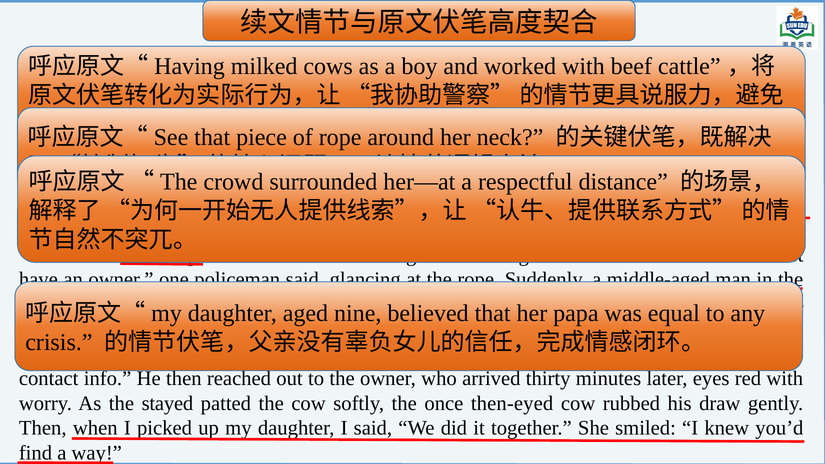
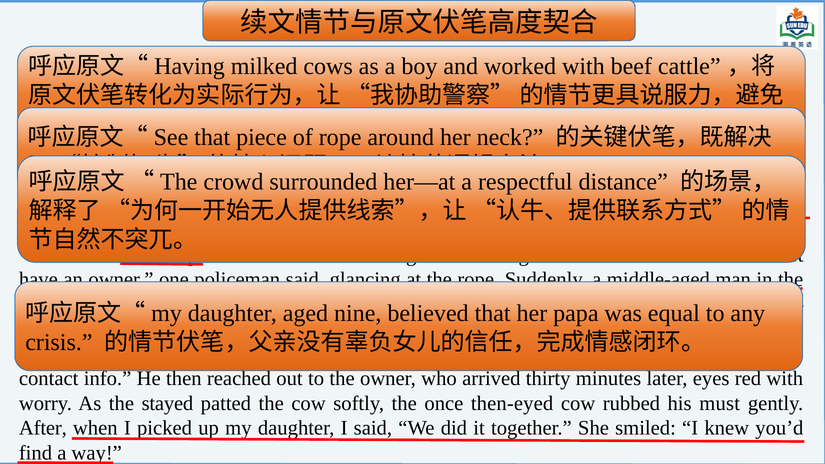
his draw: draw -> must (720, 403)
Then: Then -> After (43, 428)
